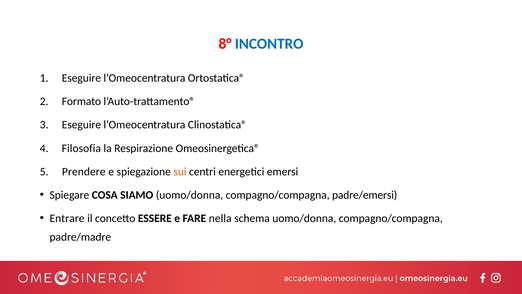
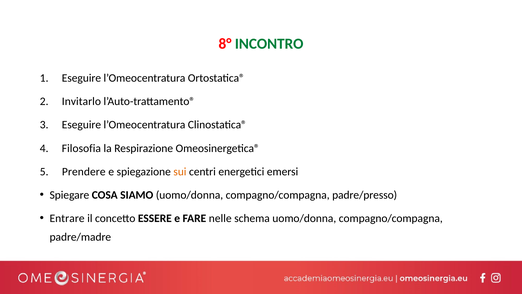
INCONTRO colour: blue -> green (269, 44)
Formato: Formato -> Invitarlo (81, 101)
padre/emersi: padre/emersi -> padre/presso (365, 195)
nella: nella -> nelle (220, 218)
